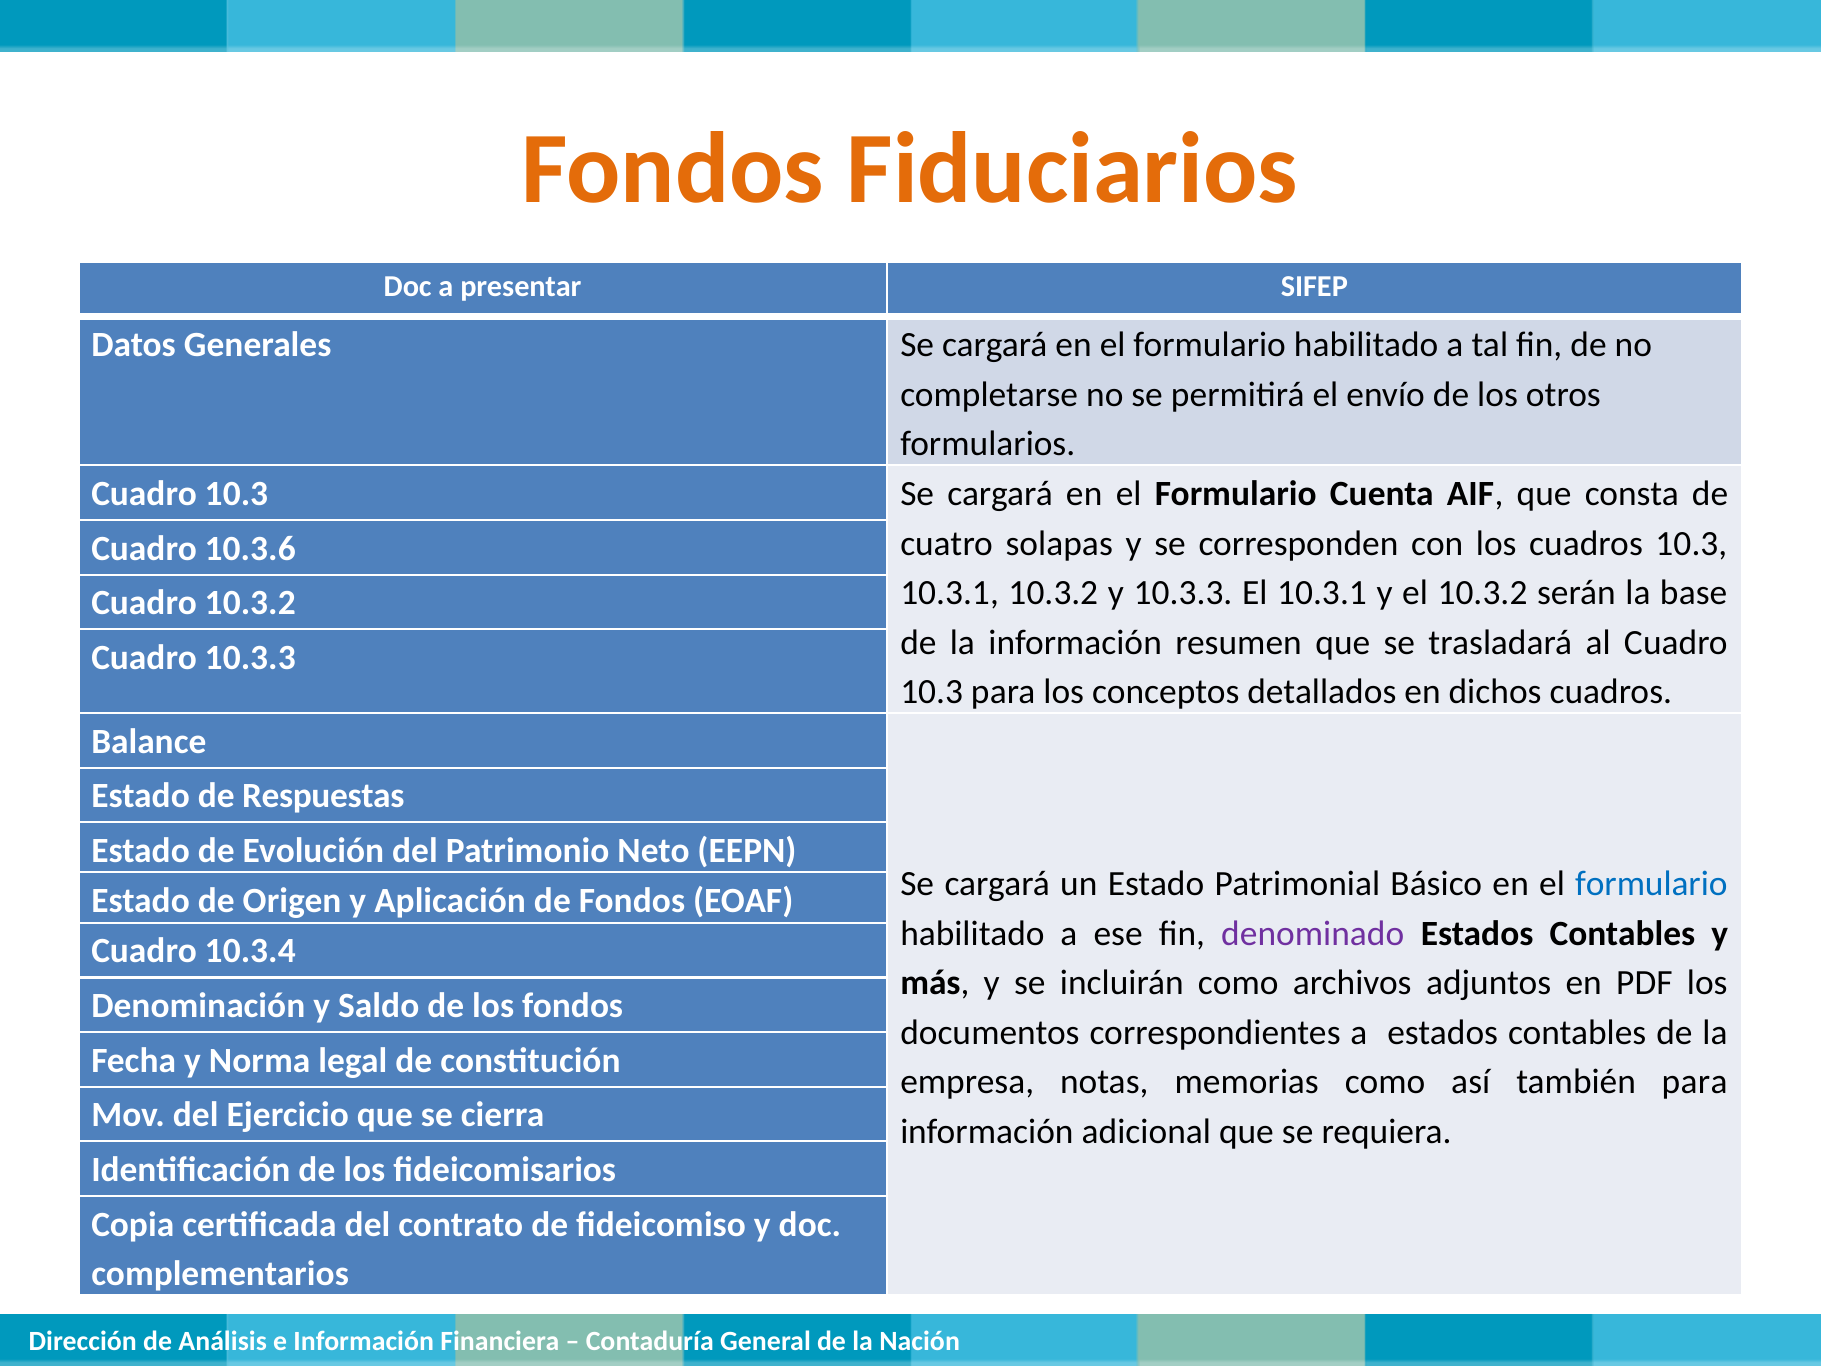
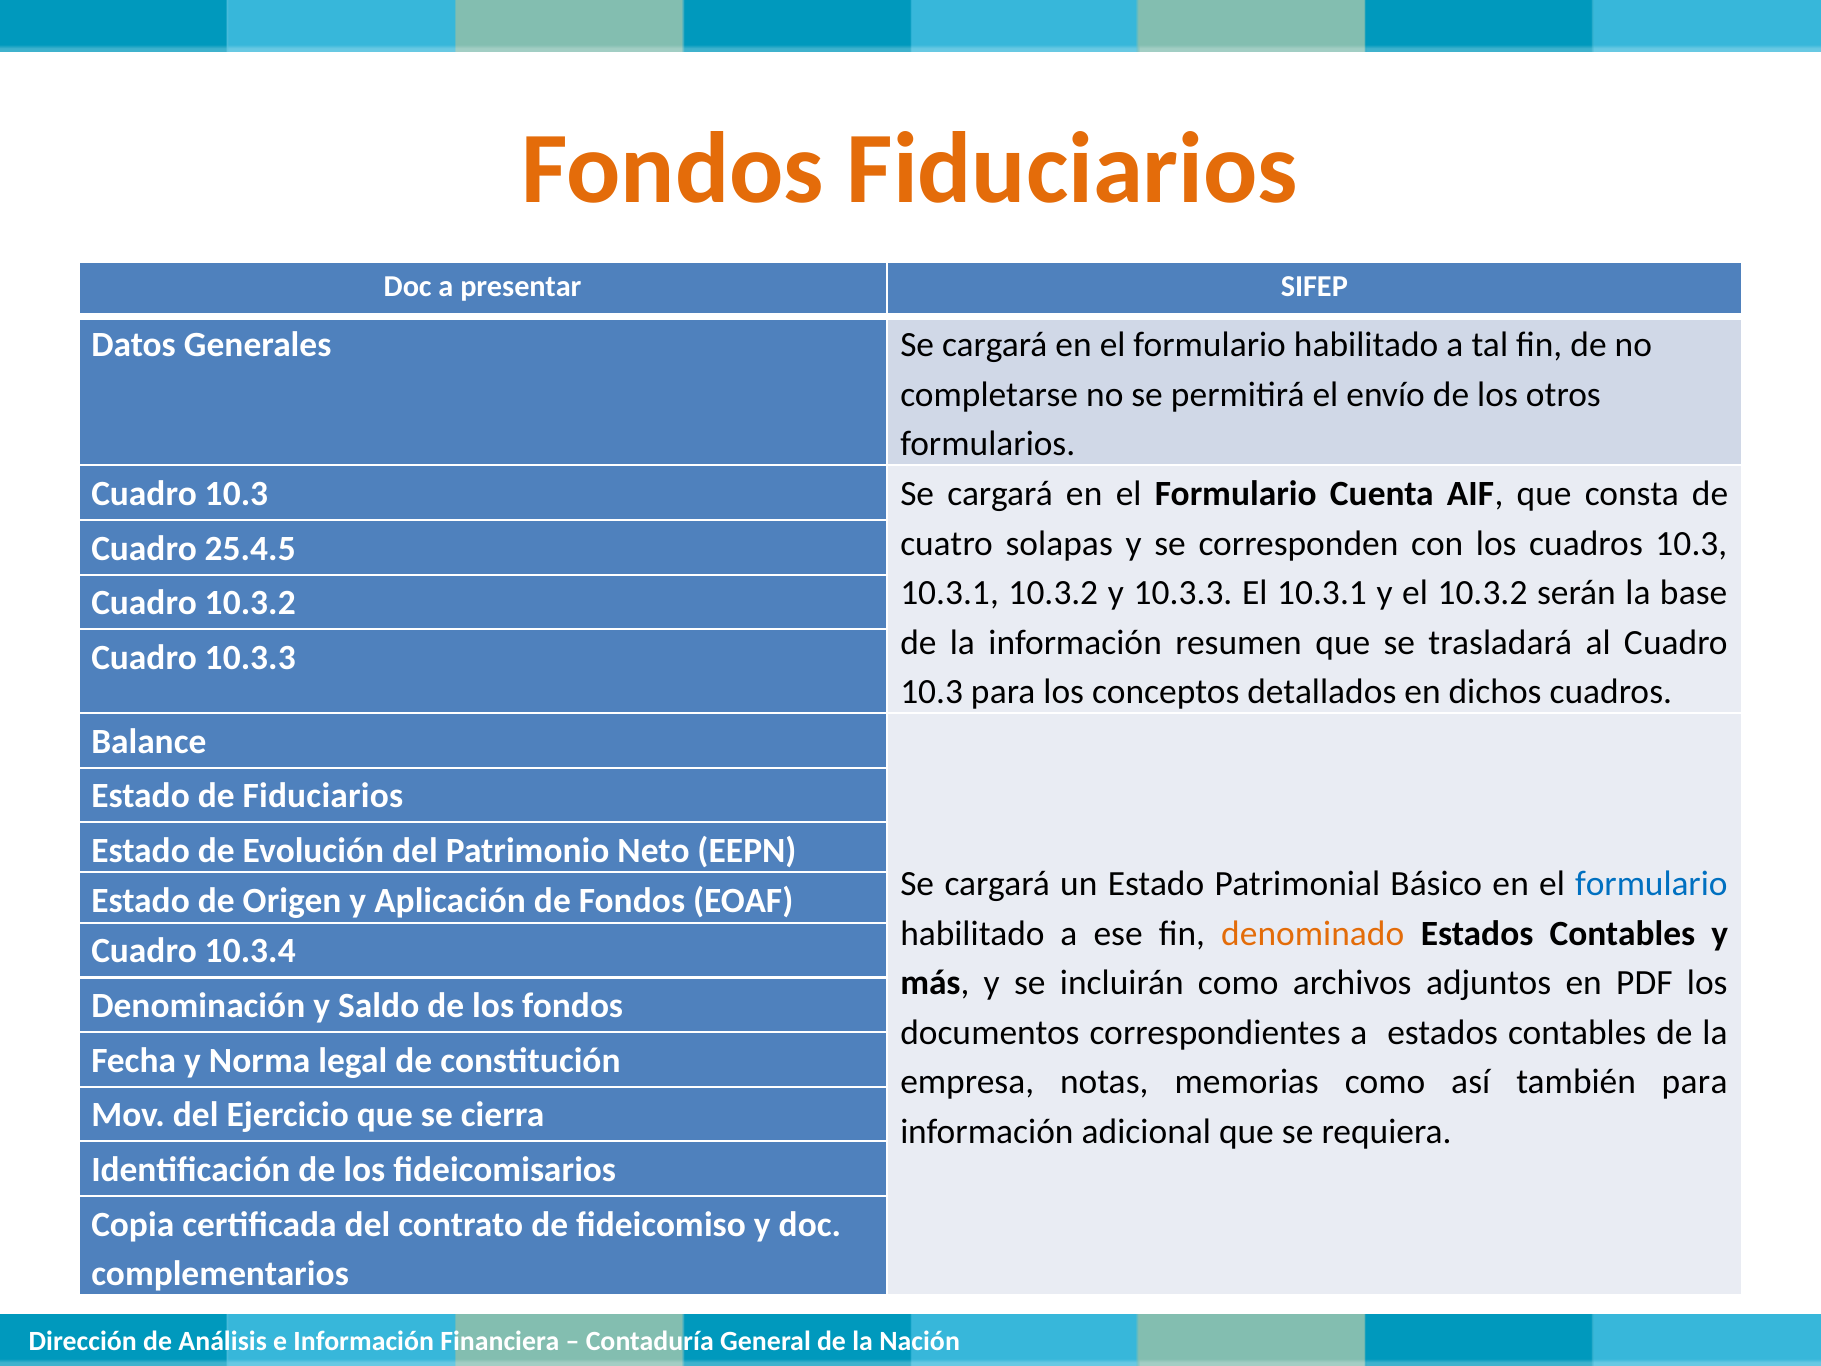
10.3.6: 10.3.6 -> 25.4.5 (250, 548)
de Respuestas: Respuestas -> Fiduciarios (323, 796)
denominado colour: purple -> orange (1313, 933)
